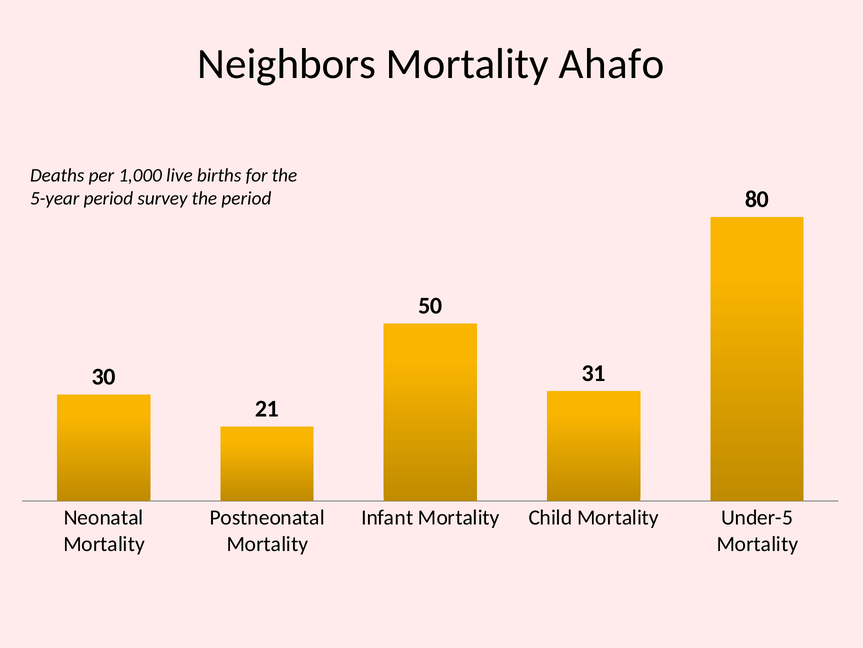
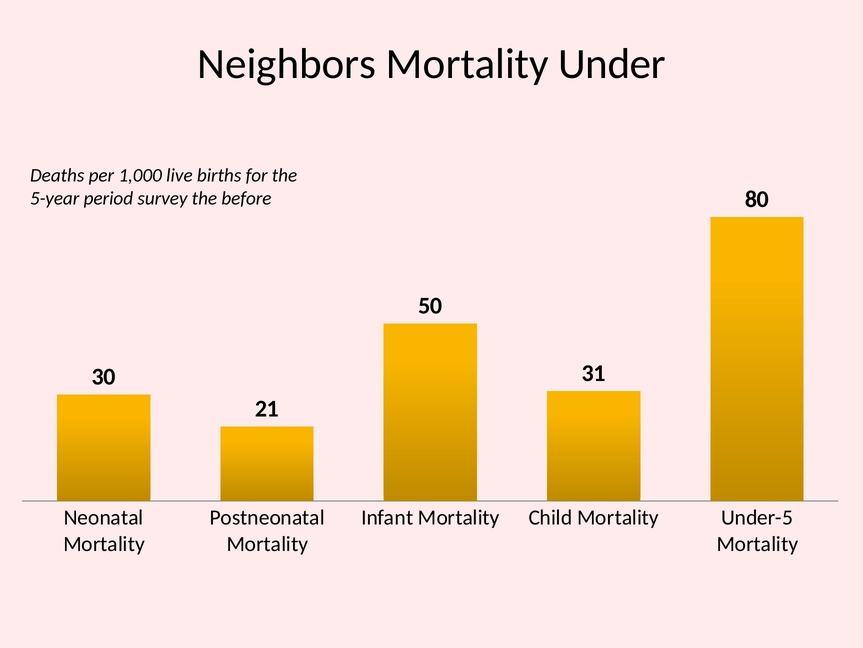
Ahafo: Ahafo -> Under (612, 64)
the period: period -> before (246, 198)
